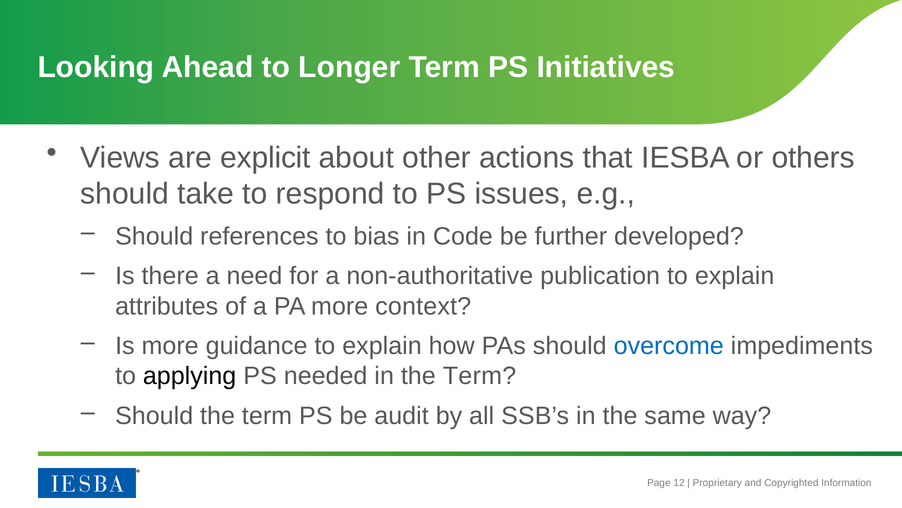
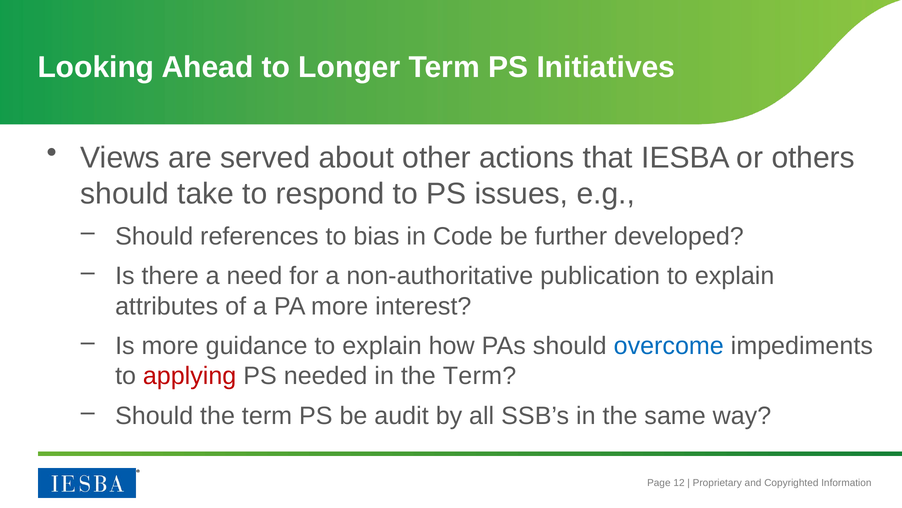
explicit: explicit -> served (265, 157)
context: context -> interest (423, 306)
applying colour: black -> red (190, 376)
